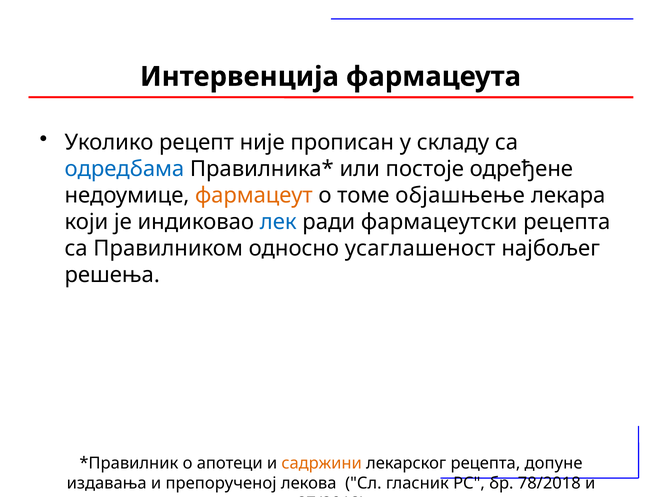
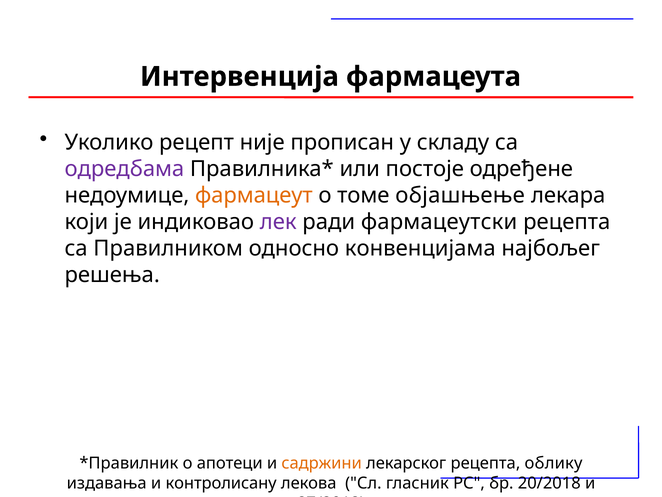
одредбама colour: blue -> purple (124, 169)
лек colour: blue -> purple (278, 222)
усаглашеност: усаглашеност -> конвенцијама (420, 248)
допуне: допуне -> облику (554, 463)
препорученој: препорученој -> контролисану (221, 483)
78/2018: 78/2018 -> 20/2018 (549, 483)
